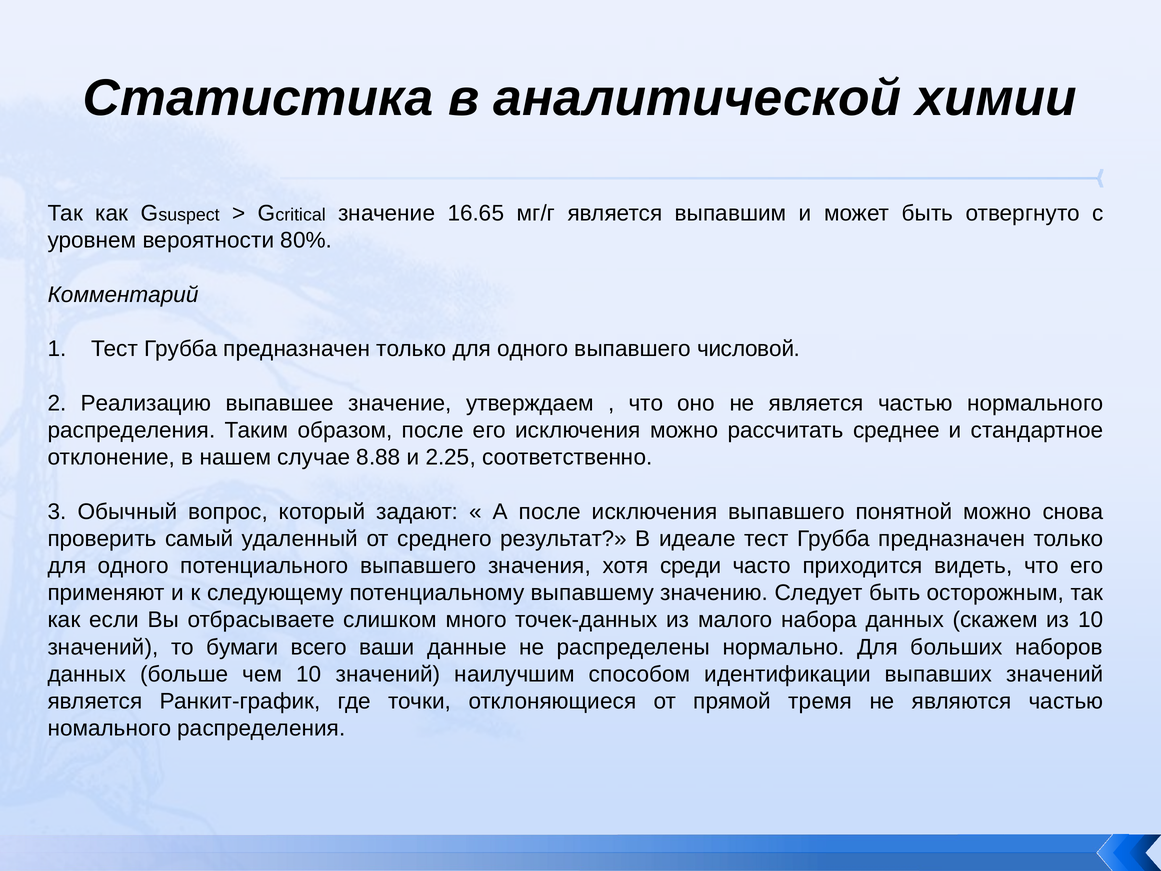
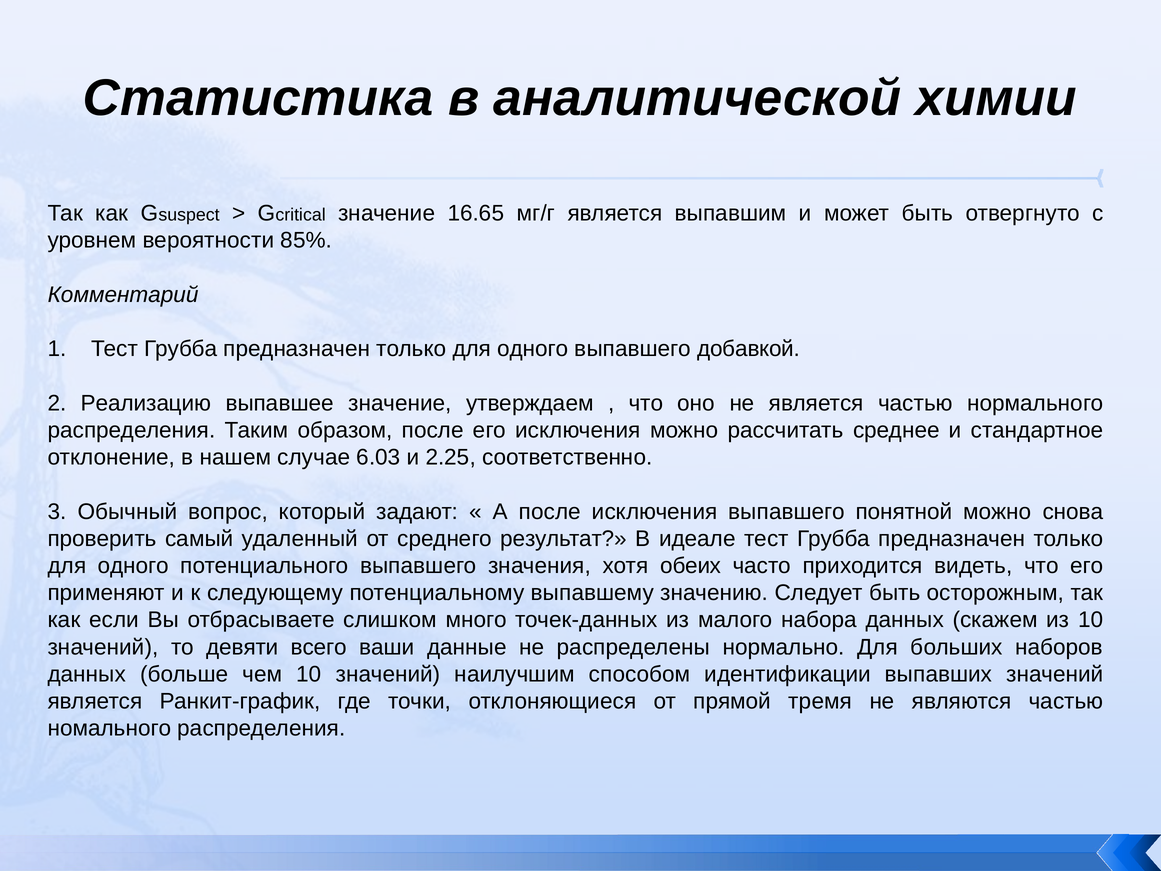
80%: 80% -> 85% (306, 240)
числовой: числовой -> добавкой (749, 349)
8.88: 8.88 -> 6.03 (378, 457)
среди: среди -> обеих (691, 566)
бумаги: бумаги -> девяти (242, 647)
